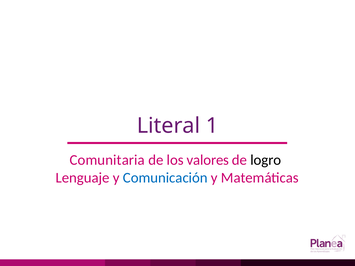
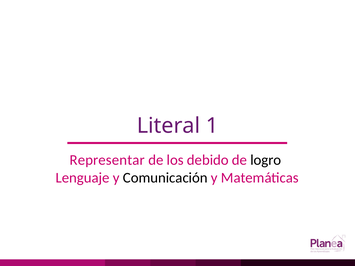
Comunitaria: Comunitaria -> Representar (107, 160)
valores: valores -> debido (208, 160)
Comunicación colour: blue -> black (165, 178)
